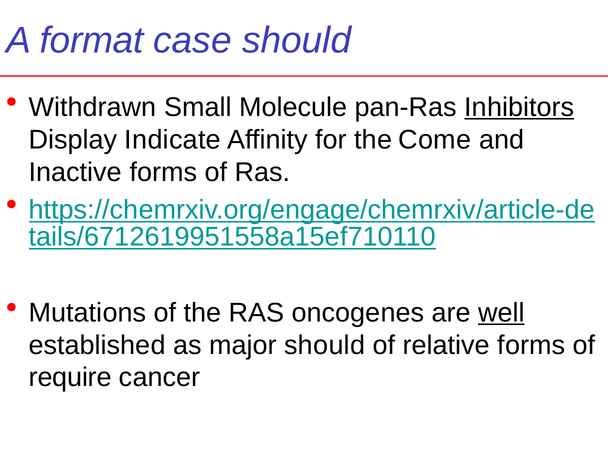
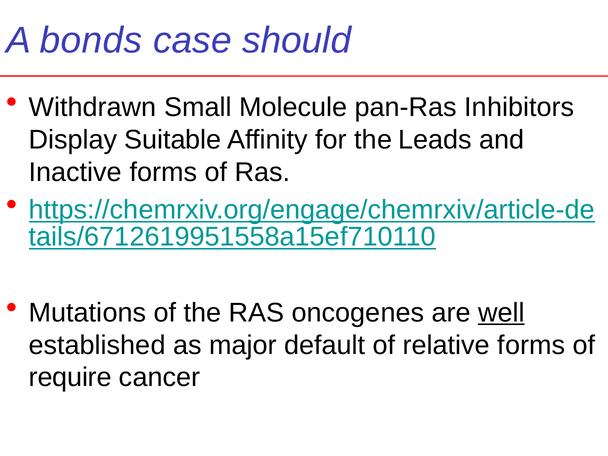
format: format -> bonds (91, 41)
Inhibitors underline: present -> none (519, 107)
Indicate: Indicate -> Suitable (173, 140)
Come: Come -> Leads (435, 140)
major should: should -> default (325, 345)
